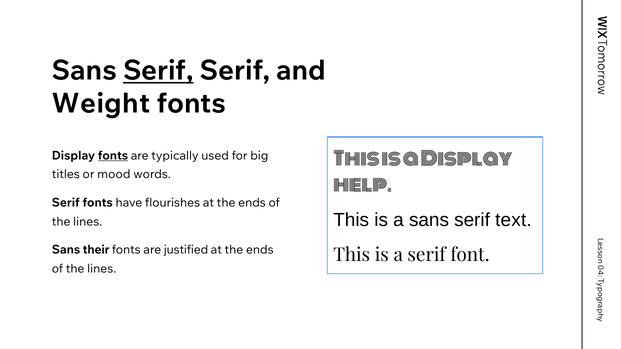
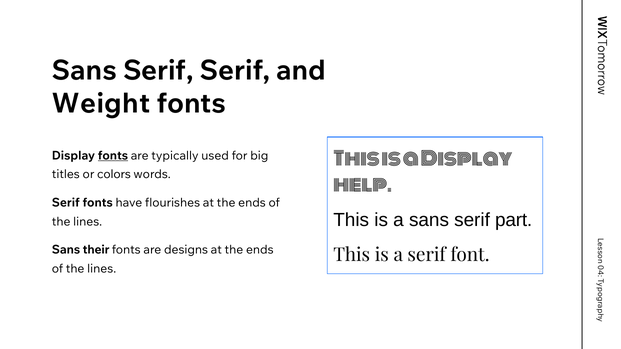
Serif underline: present -> none (158, 71)
mood: mood -> colors (114, 175)
text: text -> part (514, 220)
justified: justified -> designs (186, 250)
